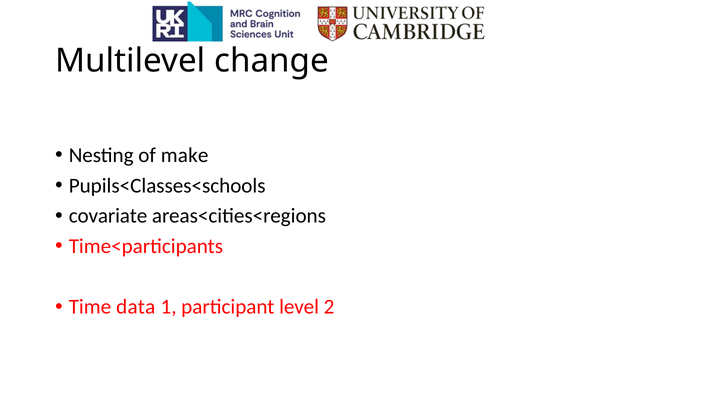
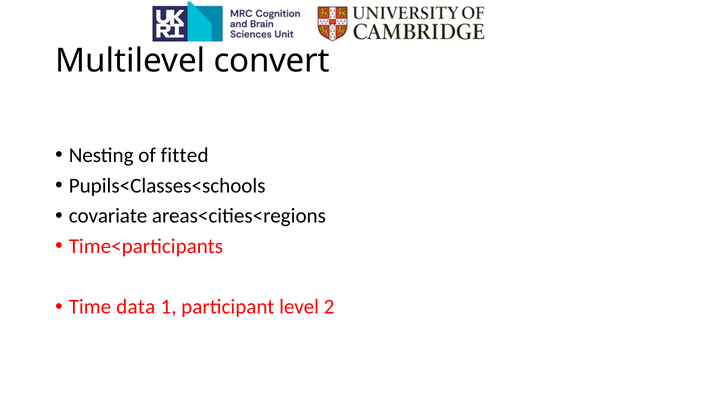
change: change -> convert (272, 61)
make: make -> fitted (185, 155)
